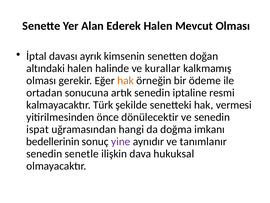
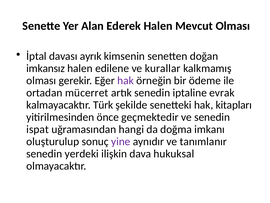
altındaki: altındaki -> imkansız (46, 68)
halinde: halinde -> edilene (112, 68)
hak colour: orange -> purple (126, 80)
sonucuna: sonucuna -> mücerret (87, 93)
resmi: resmi -> evrak (222, 93)
vermesi: vermesi -> kitapları (234, 105)
dönülecektir: dönülecektir -> geçmektedir (150, 117)
bedellerinin: bedellerinin -> oluşturulup (53, 141)
senetle: senetle -> yerdeki (82, 153)
